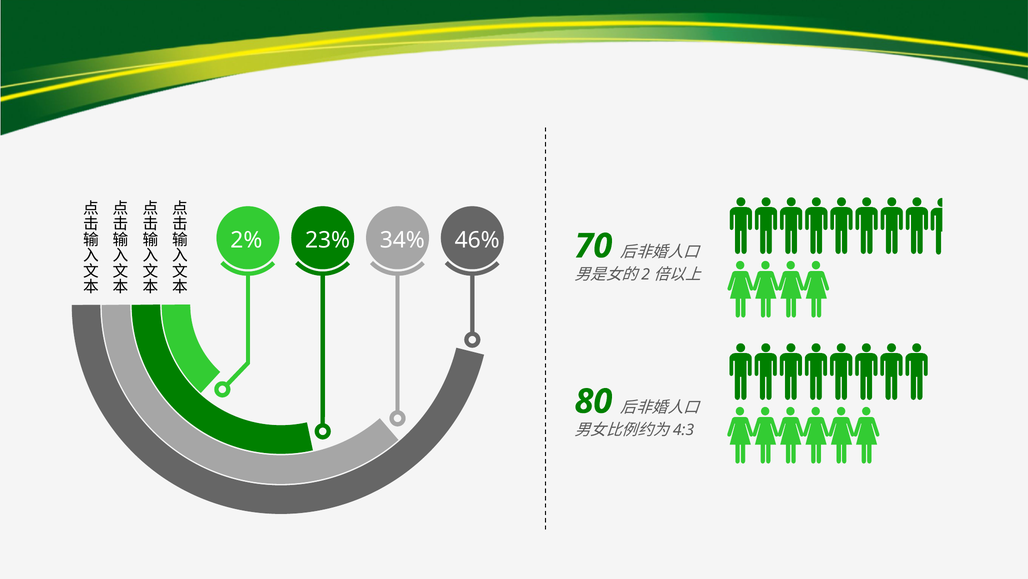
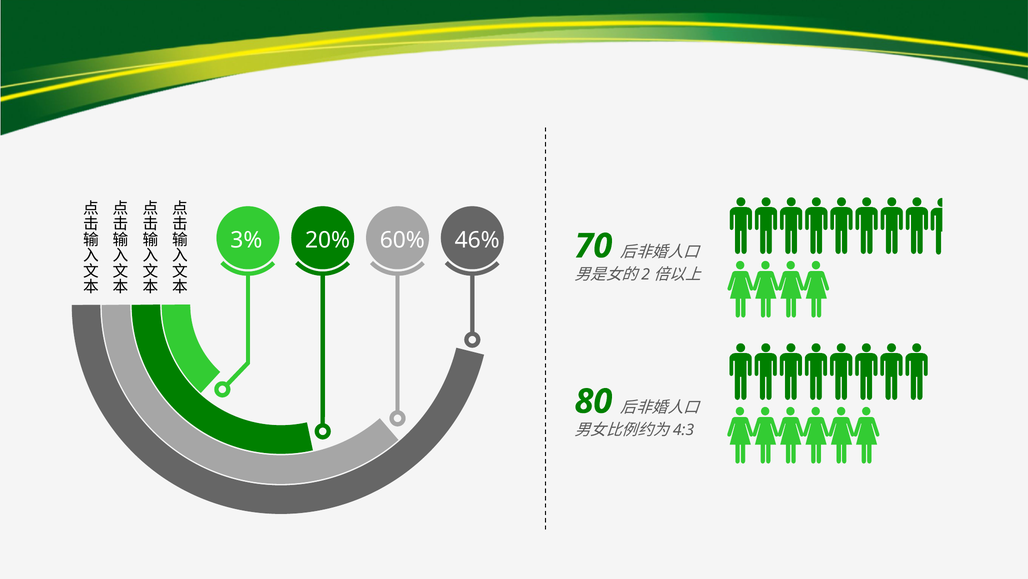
2%: 2% -> 3% (246, 240)
23%: 23% -> 20% (328, 240)
34%: 34% -> 60% (402, 240)
